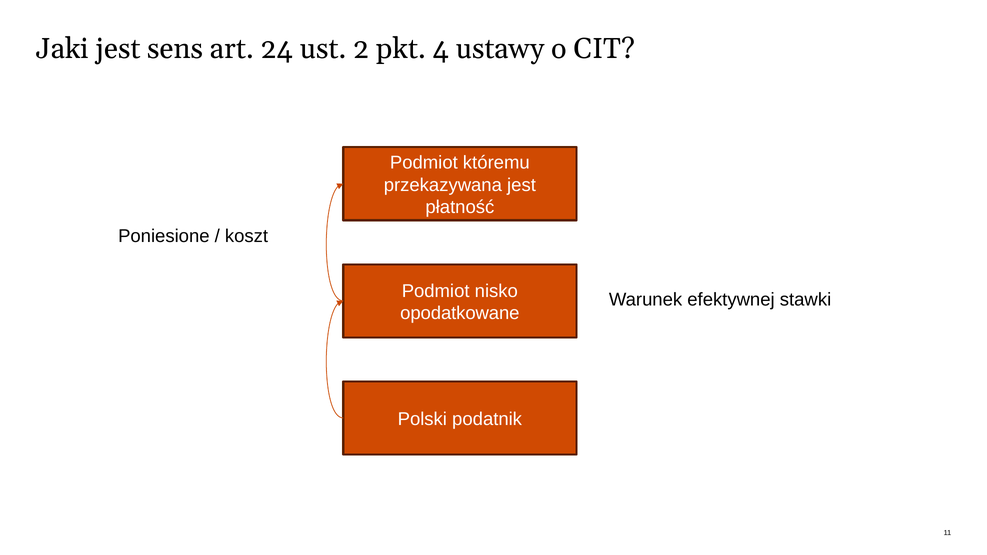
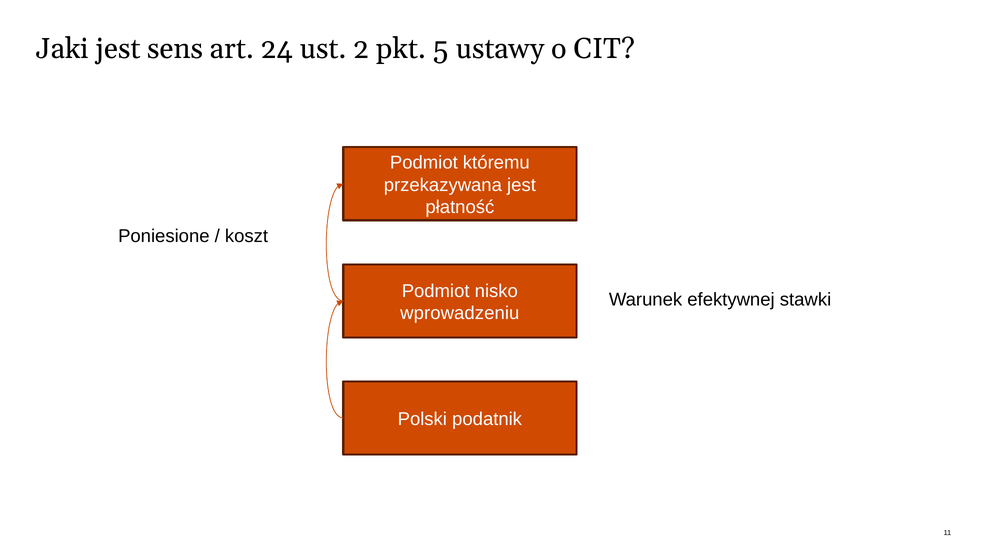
4: 4 -> 5 (441, 49)
opodatkowane: opodatkowane -> wprowadzeniu (460, 313)
